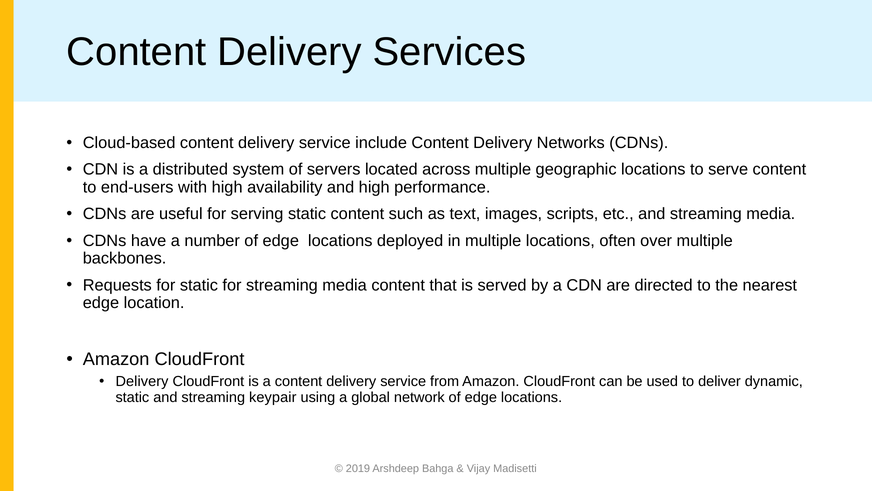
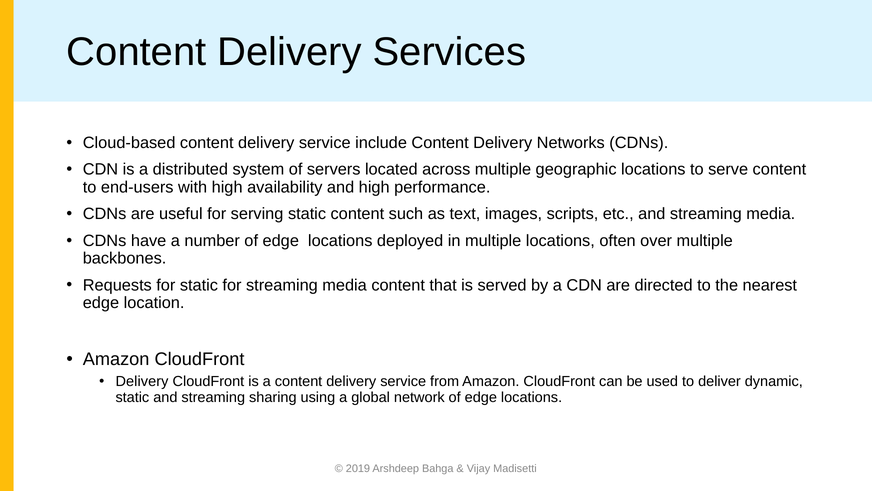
keypair: keypair -> sharing (273, 397)
